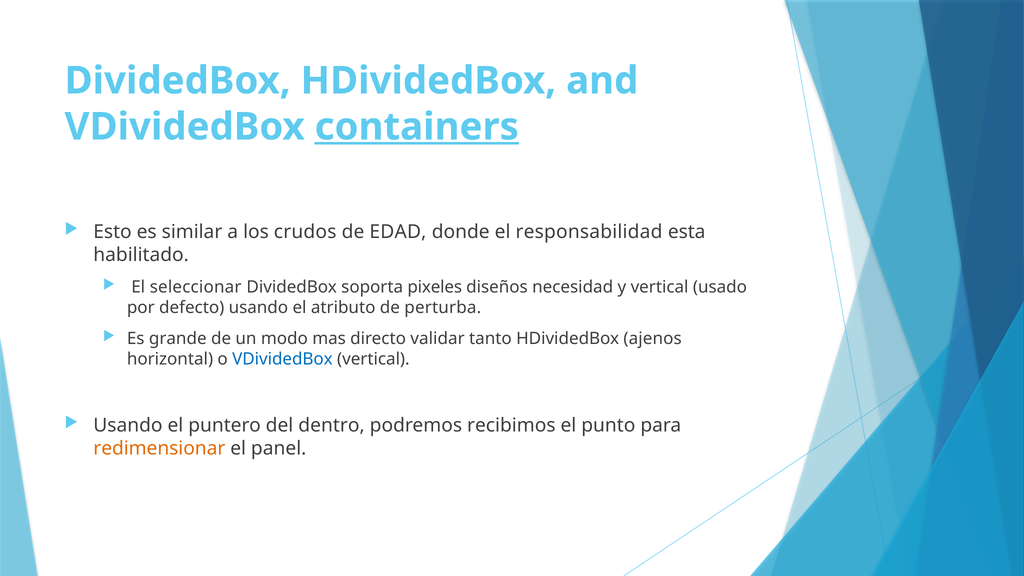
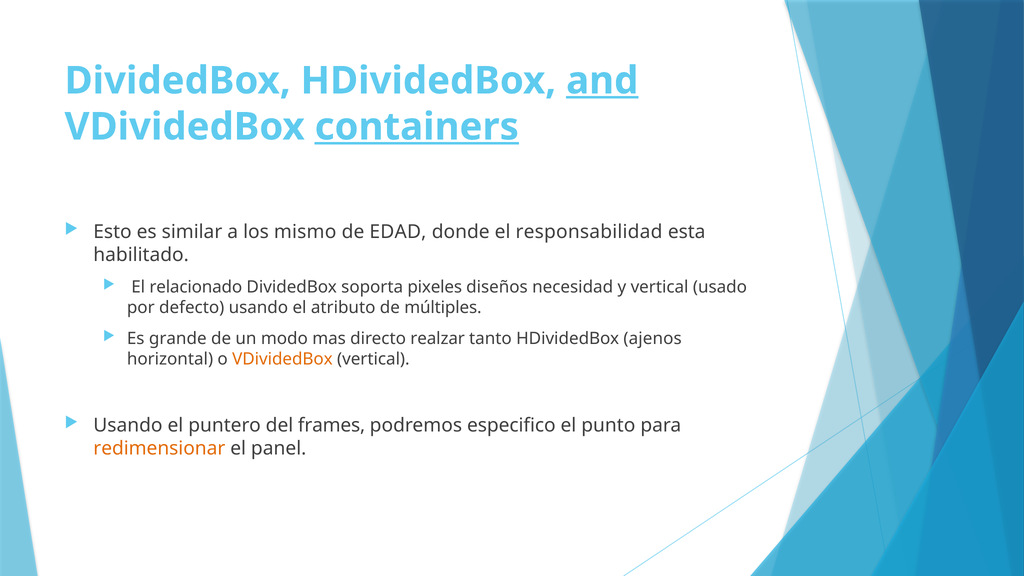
and underline: none -> present (602, 81)
crudos: crudos -> mismo (305, 232)
seleccionar: seleccionar -> relacionado (196, 287)
perturba: perturba -> múltiples (443, 308)
validar: validar -> realzar (438, 339)
VDividedBox colour: blue -> orange (282, 359)
dentro: dentro -> frames (332, 426)
recibimos: recibimos -> especifico (511, 426)
